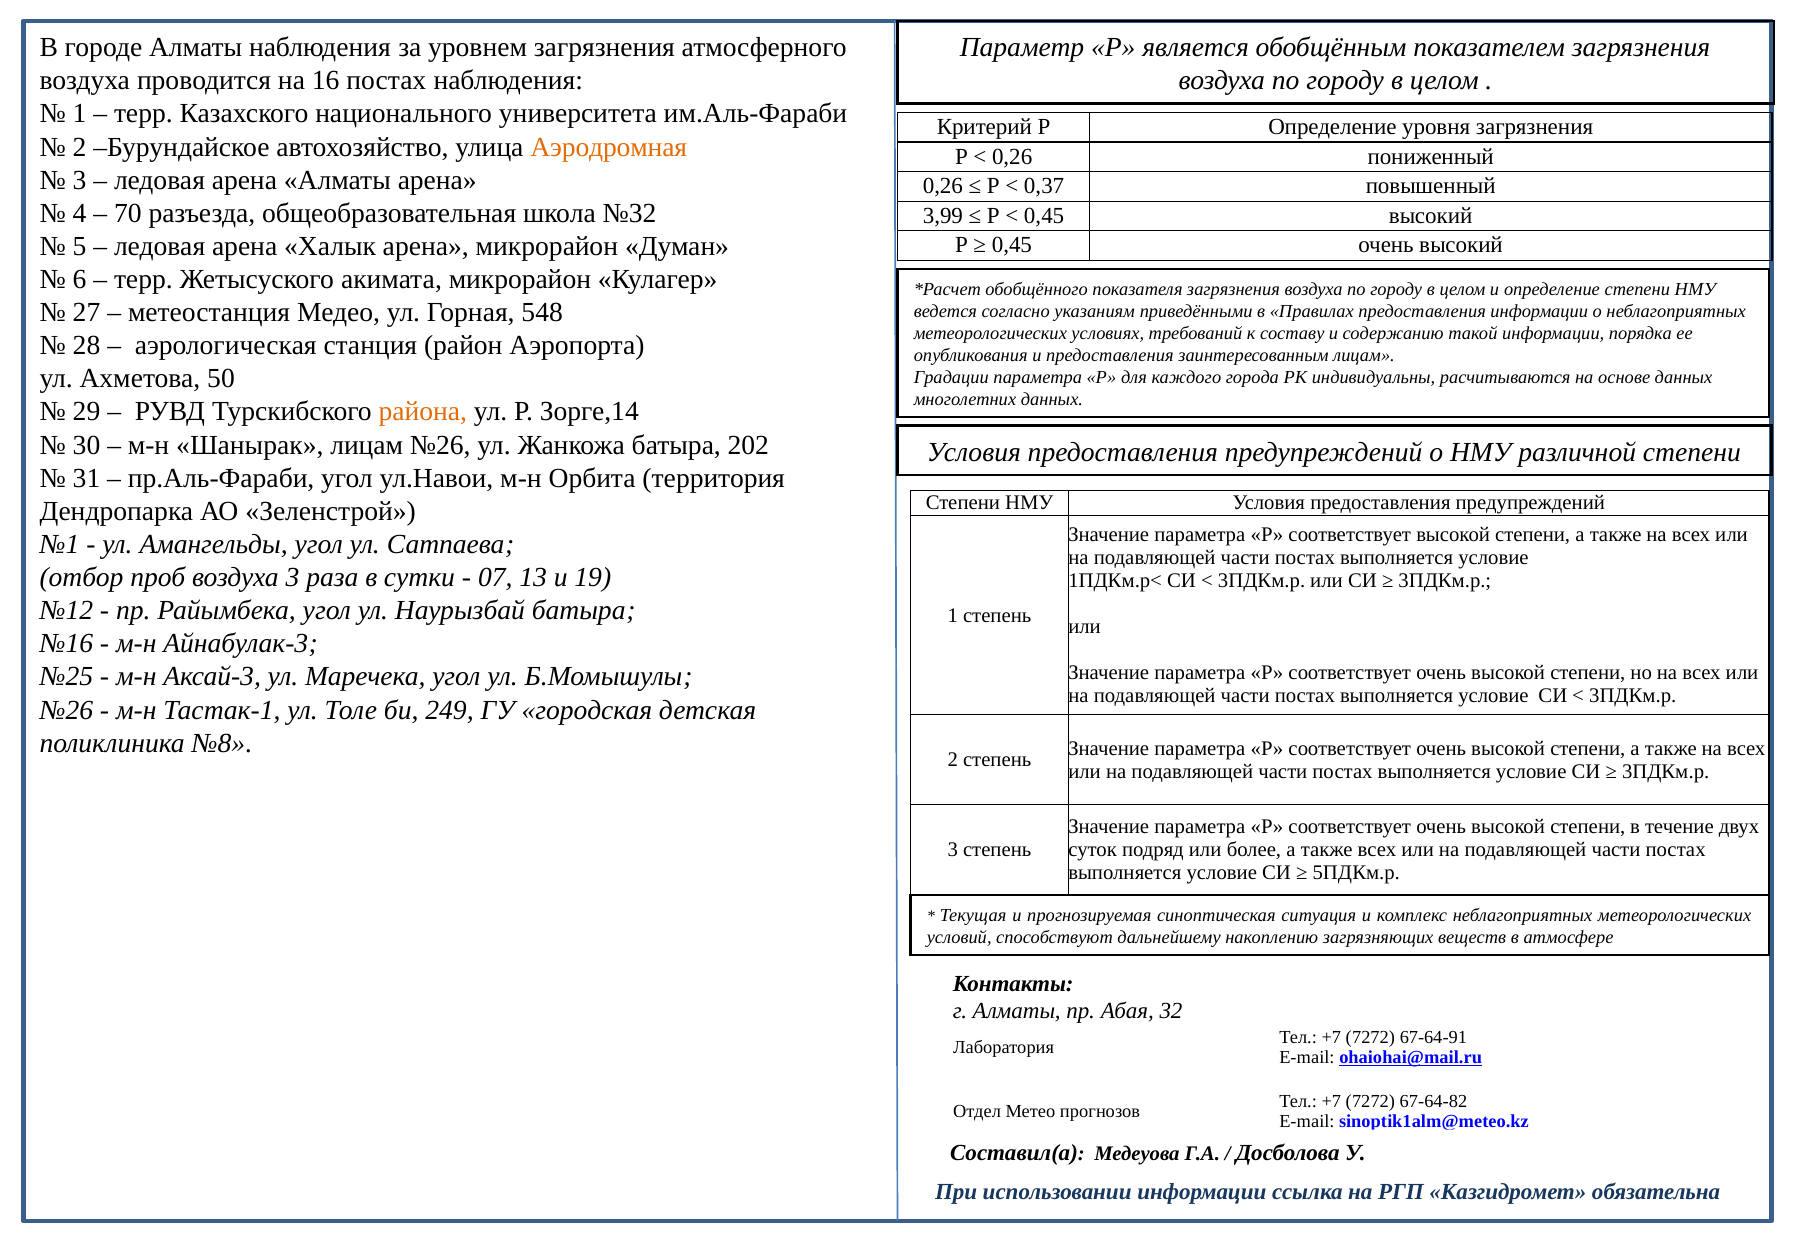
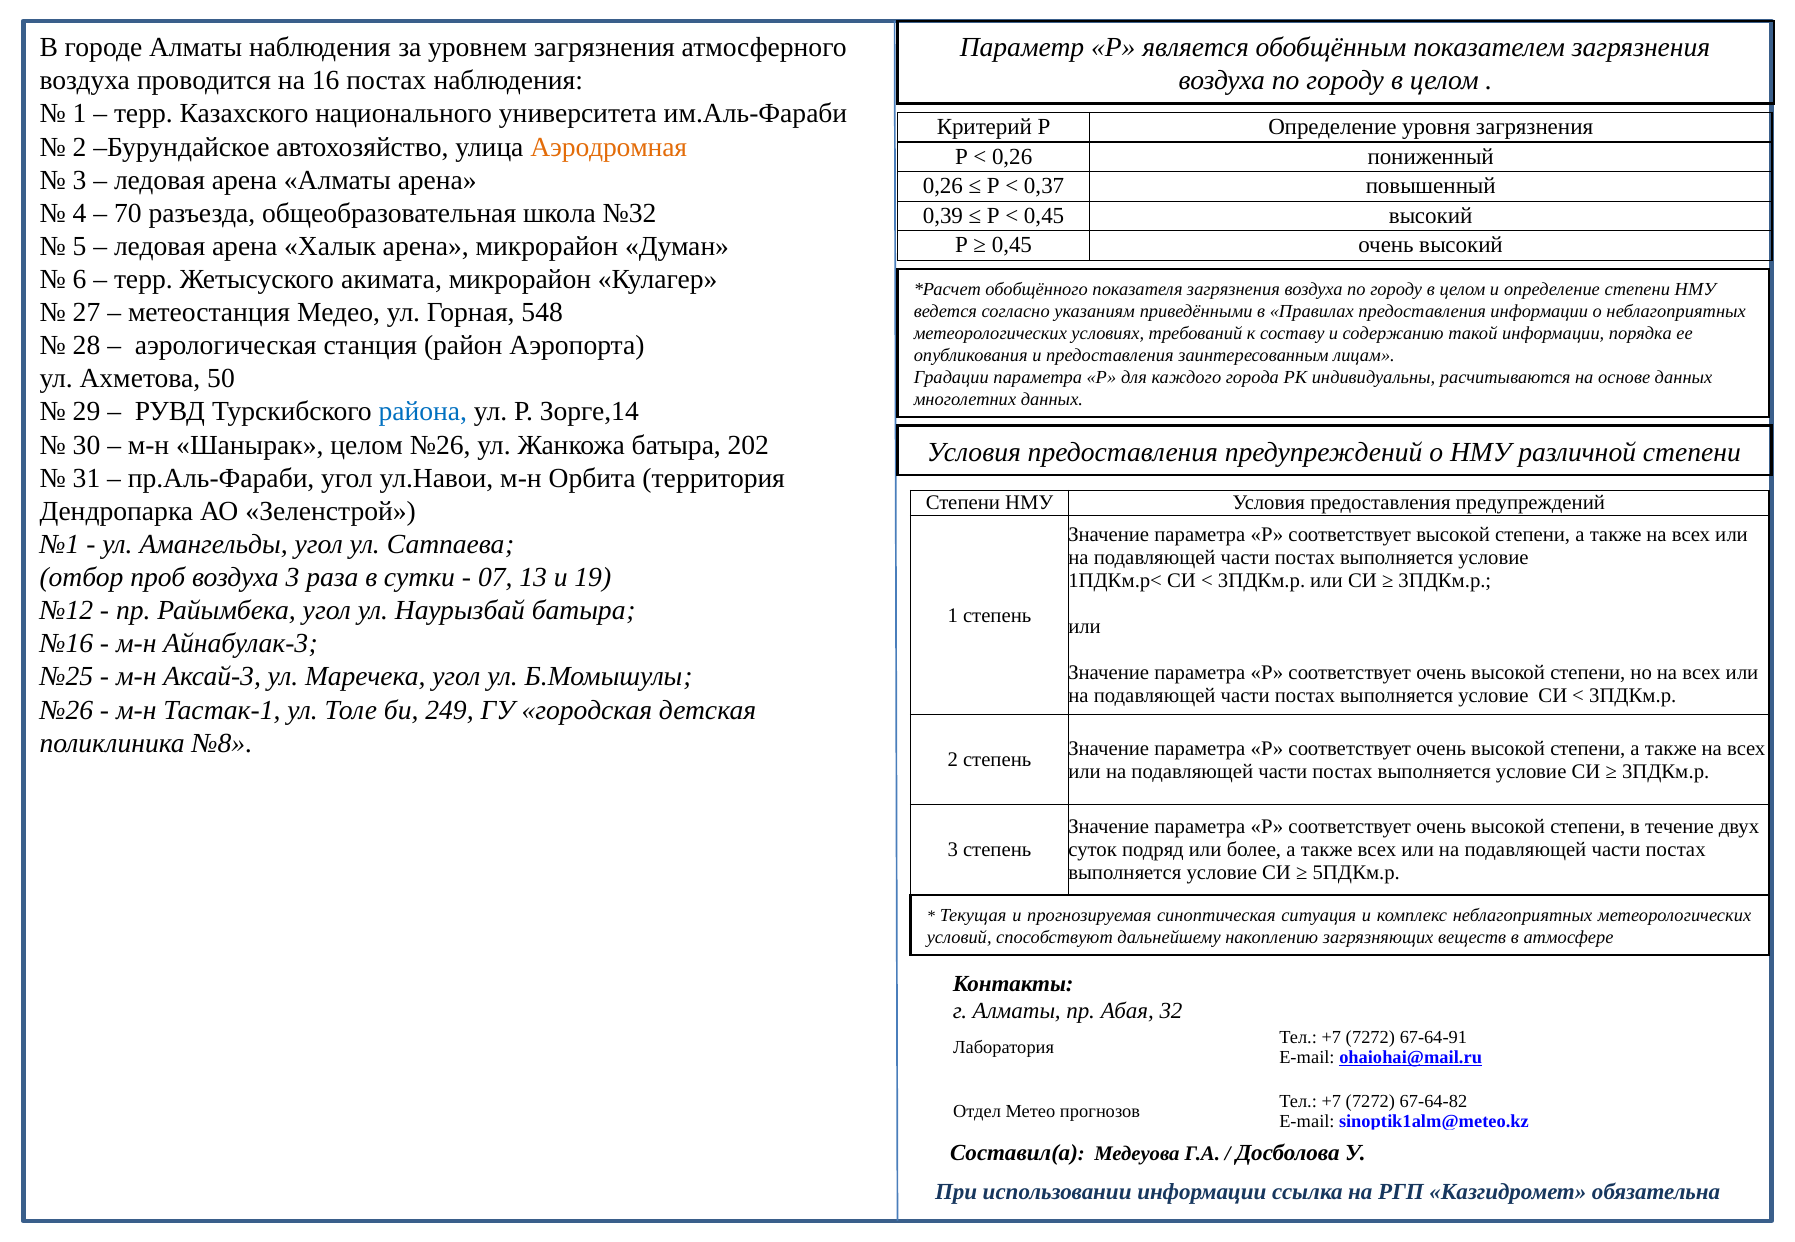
3,99: 3,99 -> 0,39 (943, 216)
района colour: orange -> blue (423, 412)
Шанырак лицам: лицам -> целом (367, 445)
